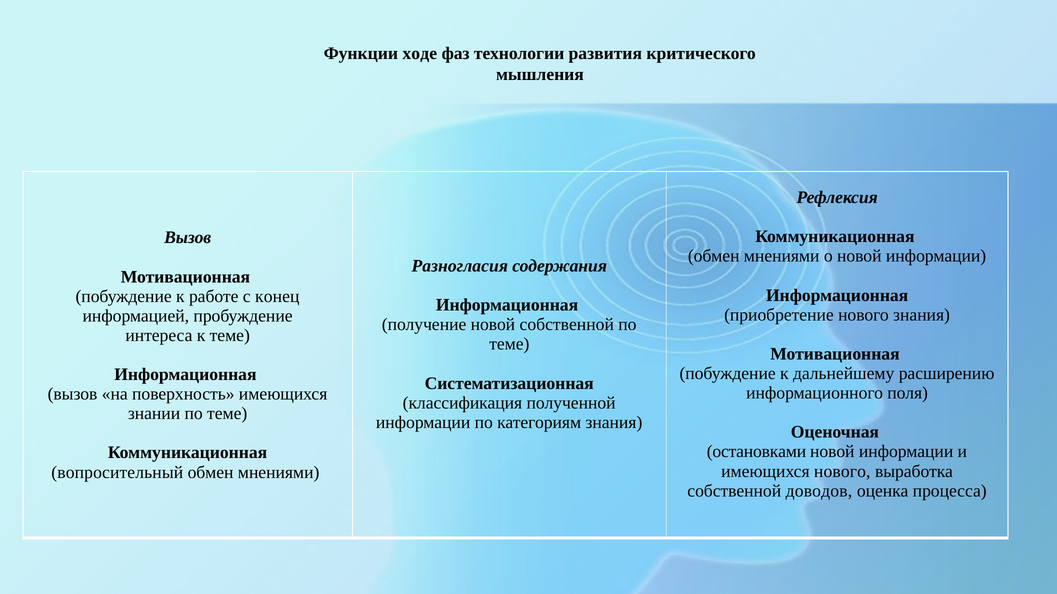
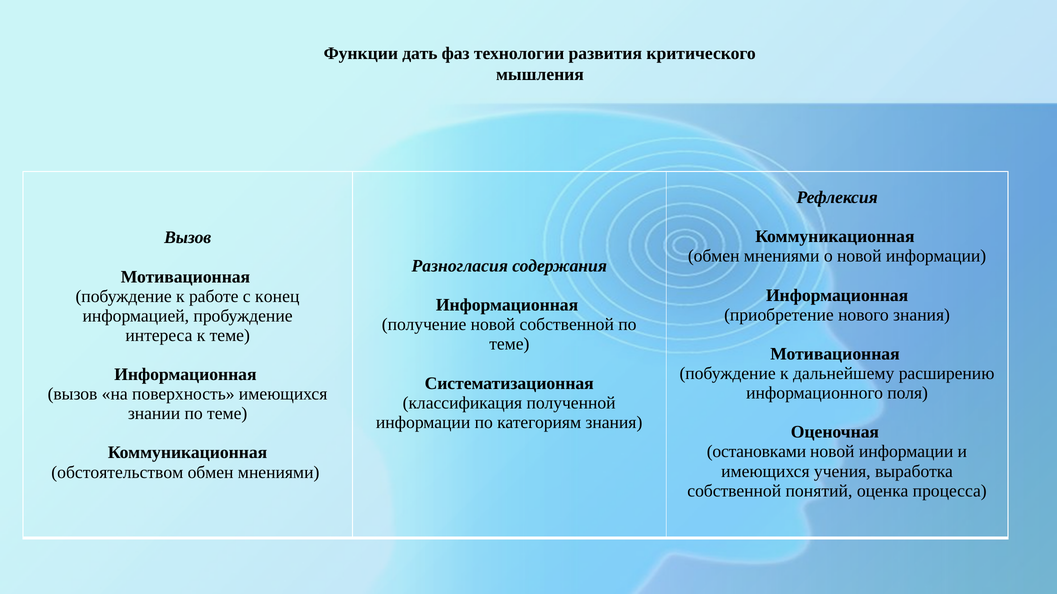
ходе: ходе -> дать (420, 54)
имеющихся нового: нового -> учения (842, 472)
вопросительный: вопросительный -> обстоятельством (117, 473)
доводов: доводов -> понятий (819, 491)
